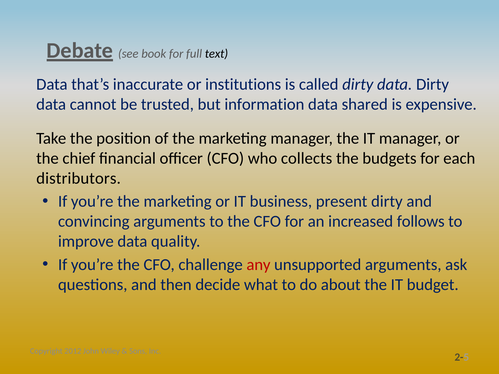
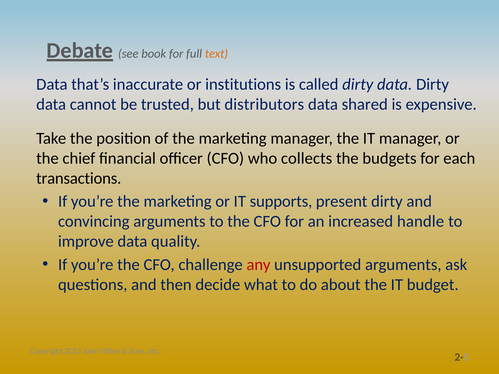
text colour: black -> orange (216, 54)
information: information -> distributors (264, 104)
distributors: distributors -> transactions (79, 178)
business: business -> supports (281, 202)
follows: follows -> handle (421, 222)
